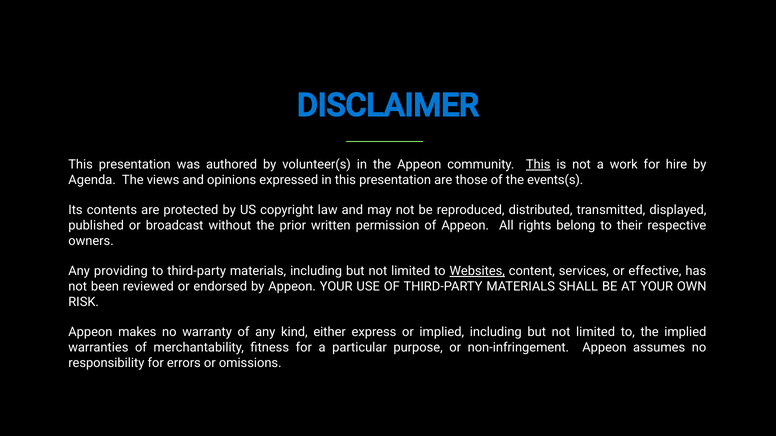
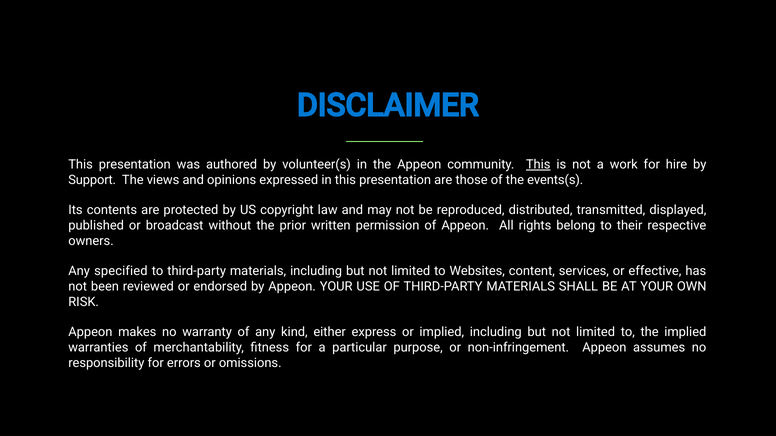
Agenda: Agenda -> Support (92, 180)
providing: providing -> specified (121, 271)
Websites underline: present -> none (477, 271)
